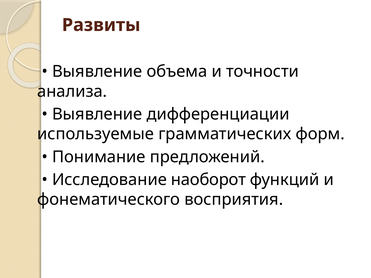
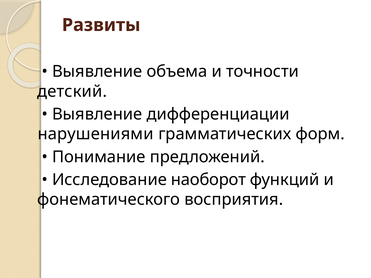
анализа: анализа -> детский (72, 91)
используемые: используемые -> нарушениями (96, 134)
